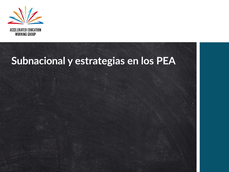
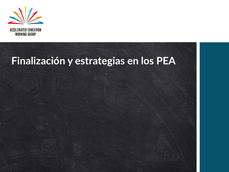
Subnacional: Subnacional -> Finalización (38, 61)
